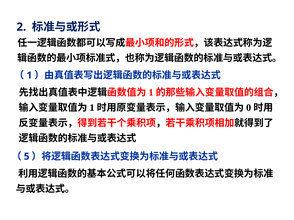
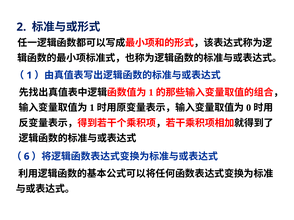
5: 5 -> 6 (27, 157)
